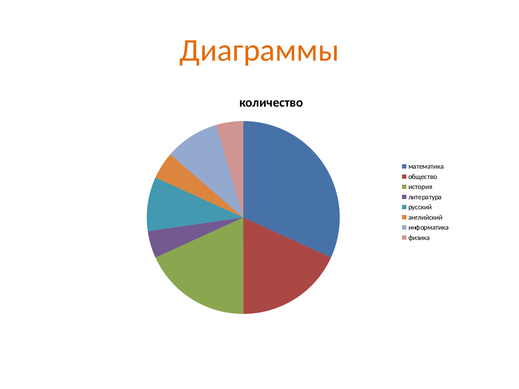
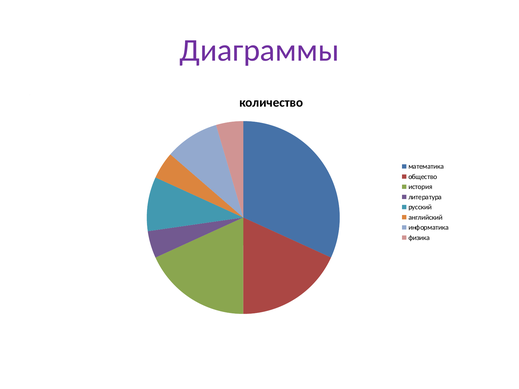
Диаграммы colour: orange -> purple (259, 50)
